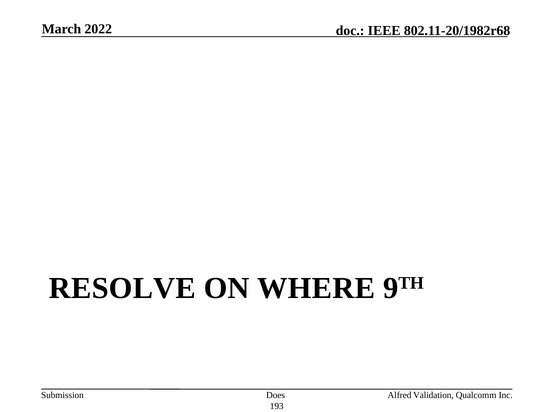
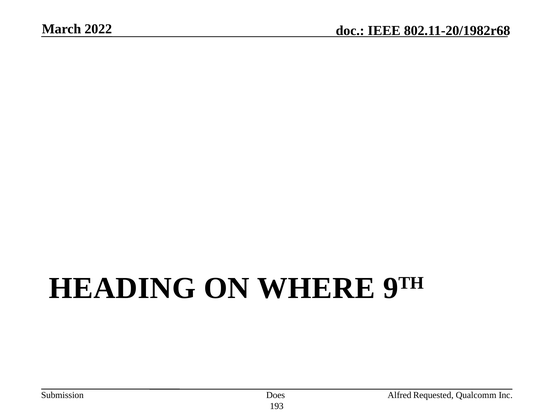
RESOLVE: RESOLVE -> HEADING (122, 288)
Validation: Validation -> Requested (433, 395)
